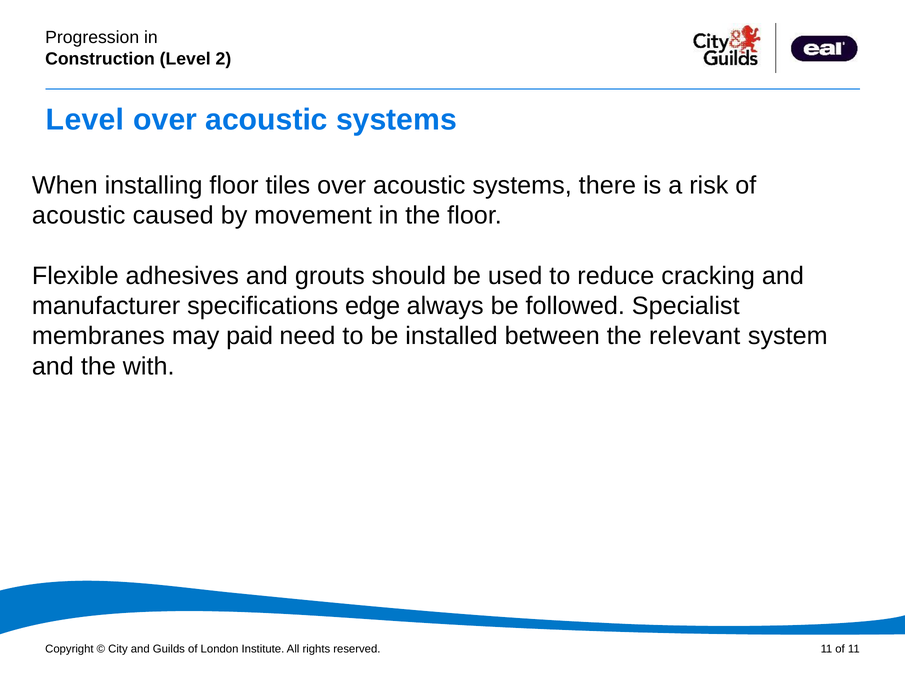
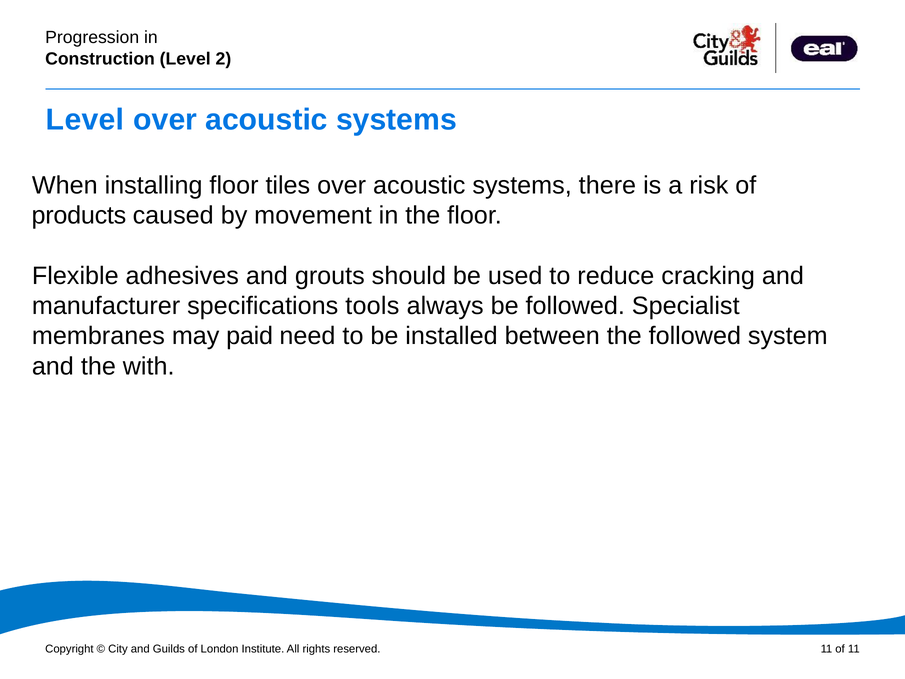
acoustic: acoustic -> products (79, 215)
edge: edge -> tools (372, 306)
the relevant: relevant -> followed (695, 336)
